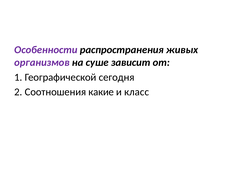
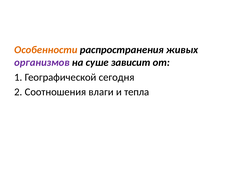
Особенности colour: purple -> orange (46, 50)
какие: какие -> влаги (101, 92)
класс: класс -> тепла (137, 92)
